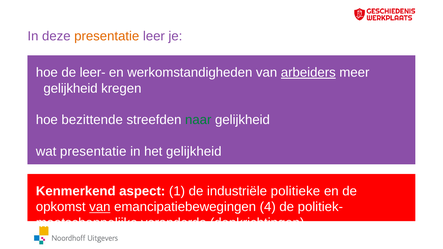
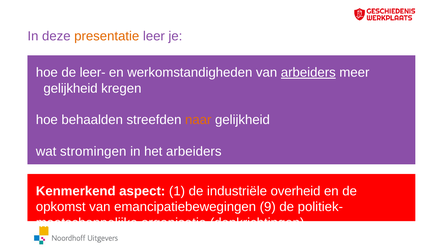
bezittende: bezittende -> behaalden (92, 120)
naar colour: green -> orange (198, 120)
wat presentatie: presentatie -> stromingen (93, 152)
het gelijkheid: gelijkheid -> arbeiders (194, 152)
politieke: politieke -> overheid (296, 191)
van underline: present -> none (100, 207)
4: 4 -> 9 (268, 207)
veranderde: veranderde -> organisatie (174, 223)
